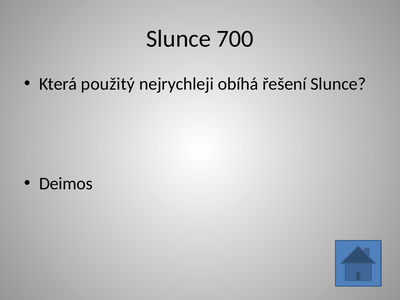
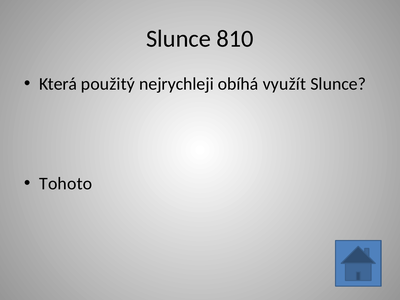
700: 700 -> 810 (235, 39)
řešení: řešení -> využít (284, 84)
Deimos: Deimos -> Tohoto (66, 184)
